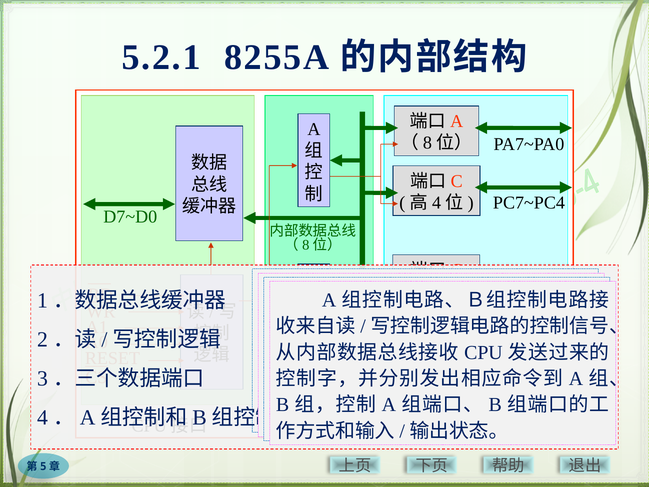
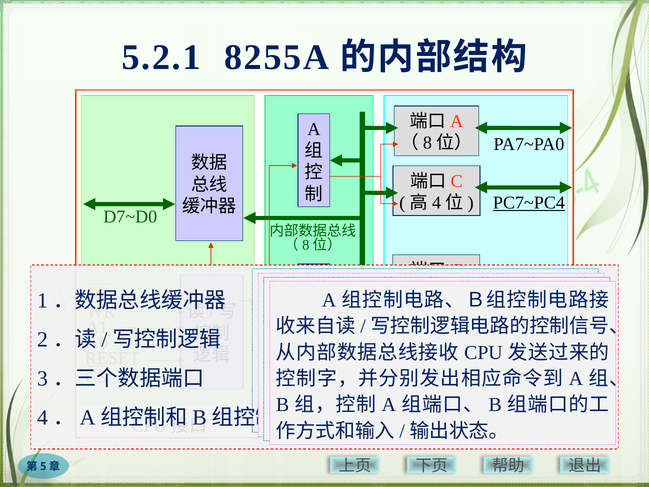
PC7~PC4 underline: none -> present (529, 203)
